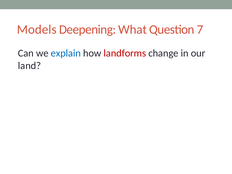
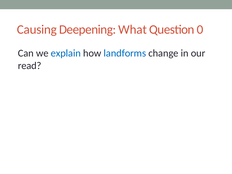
Models: Models -> Causing (37, 30)
7: 7 -> 0 (200, 30)
landforms colour: red -> blue (125, 53)
land: land -> read (30, 66)
